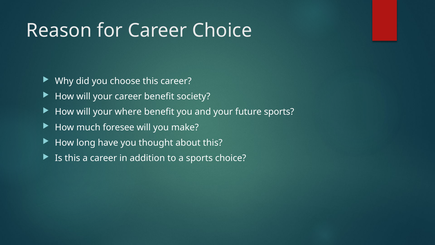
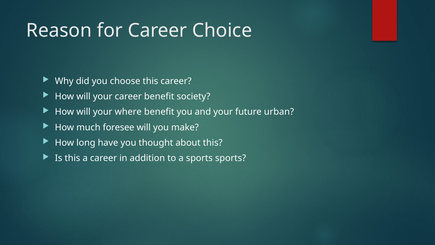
future sports: sports -> urban (279, 112)
sports choice: choice -> sports (231, 158)
